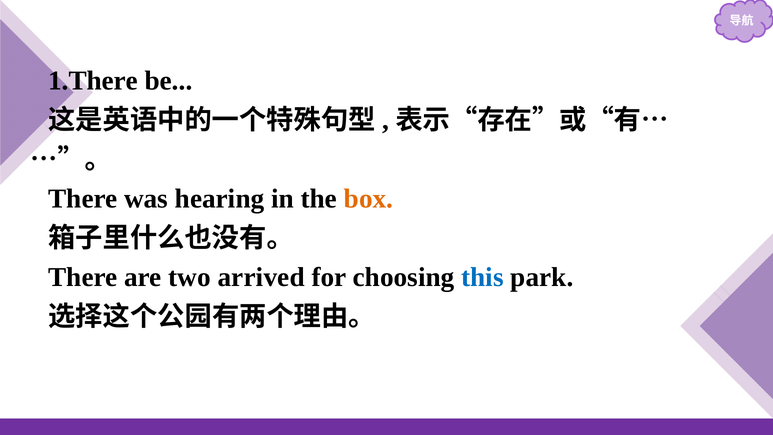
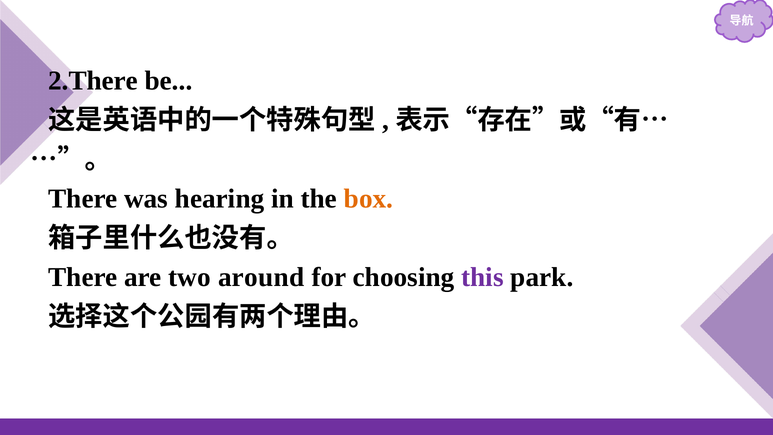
1.There: 1.There -> 2.There (93, 81)
arrived: arrived -> around (261, 277)
this colour: blue -> purple (482, 277)
